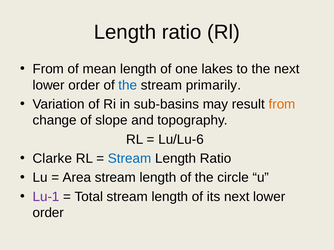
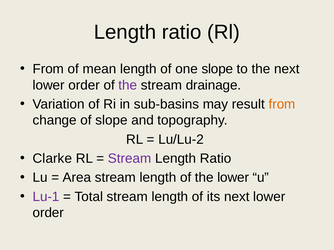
one lakes: lakes -> slope (217, 69)
the colour: blue -> purple (128, 85)
primarily: primarily -> drainage (213, 85)
Lu/Lu-6: Lu/Lu-6 -> Lu/Lu-2 (181, 140)
Stream colour: blue -> purple (130, 159)
the circle: circle -> lower (233, 178)
